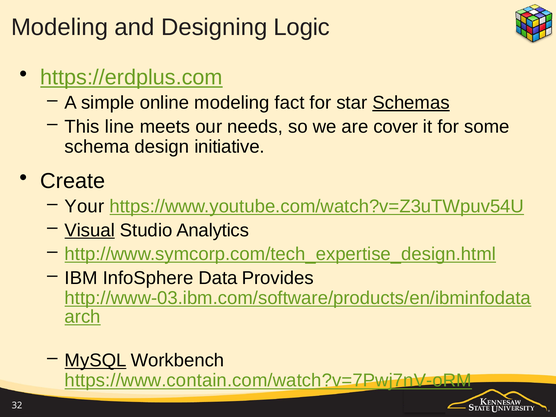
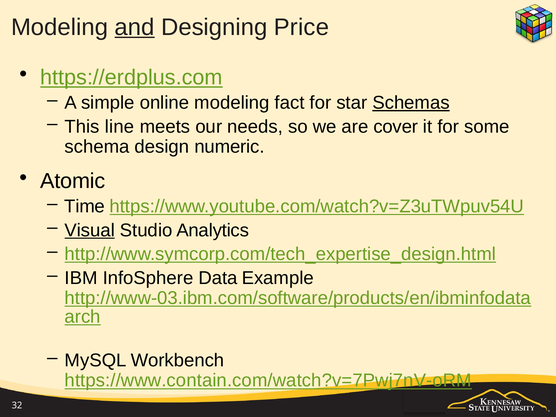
and underline: none -> present (135, 27)
Logic: Logic -> Price (301, 27)
initiative: initiative -> numeric (229, 147)
Create: Create -> Atomic (73, 181)
Your: Your -> Time (85, 206)
Provides: Provides -> Example (278, 278)
MySQL underline: present -> none (96, 361)
